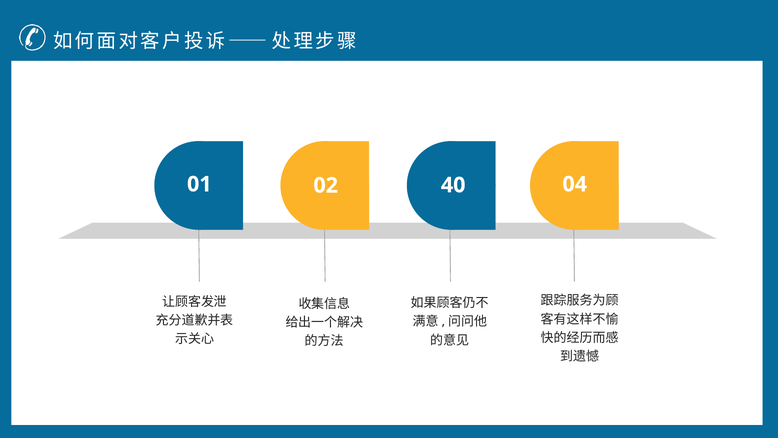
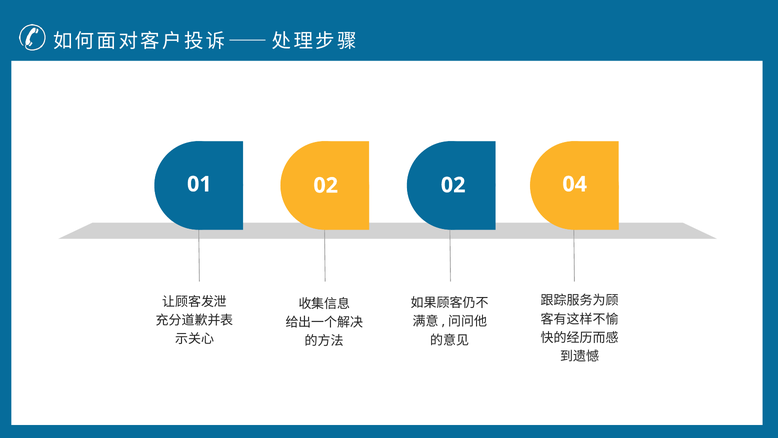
01 40: 40 -> 02 (453, 185)
